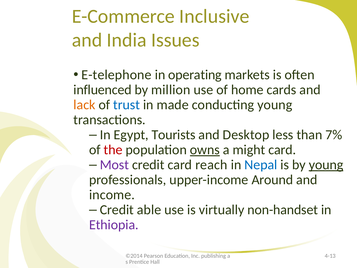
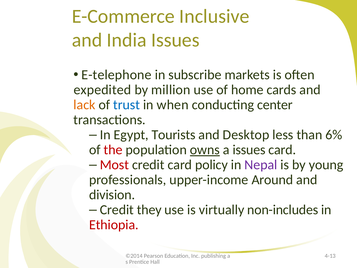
operating: operating -> subscribe (195, 75)
influenced: influenced -> expedited (102, 90)
made: made -> when (173, 105)
conducting young: young -> center (275, 105)
7%: 7% -> 6% (334, 135)
a might: might -> issues (249, 150)
Most colour: purple -> red (114, 165)
reach: reach -> policy (211, 165)
Nepal colour: blue -> purple (261, 165)
young underline: present -> none (326, 165)
income: income -> division (112, 195)
able: able -> they (149, 210)
non-handset: non-handset -> non-includes (283, 210)
Ethiopia colour: purple -> red (114, 225)
